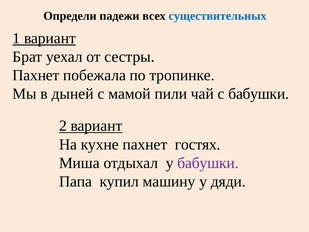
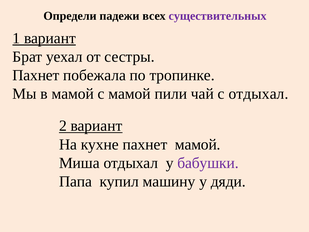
существительных colour: blue -> purple (218, 16)
в дыней: дыней -> мамой (73, 94)
с бабушки: бабушки -> отдыхал (259, 94)
пахнет гостях: гостях -> мамой (198, 144)
